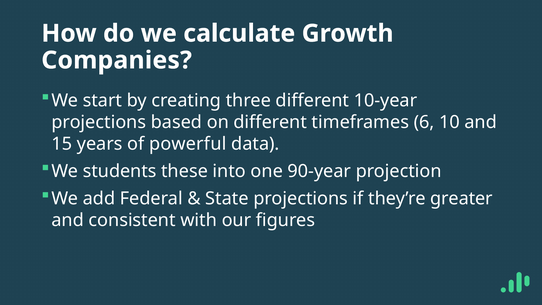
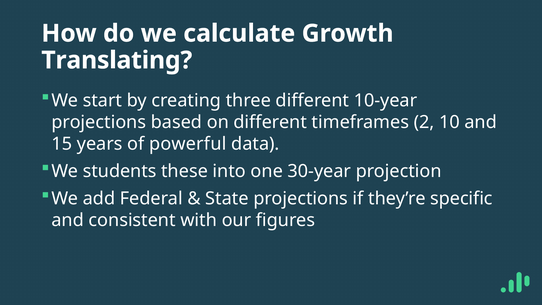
Companies: Companies -> Translating (117, 60)
6: 6 -> 2 (424, 122)
90-year: 90-year -> 30-year (319, 171)
greater: greater -> specific (461, 198)
